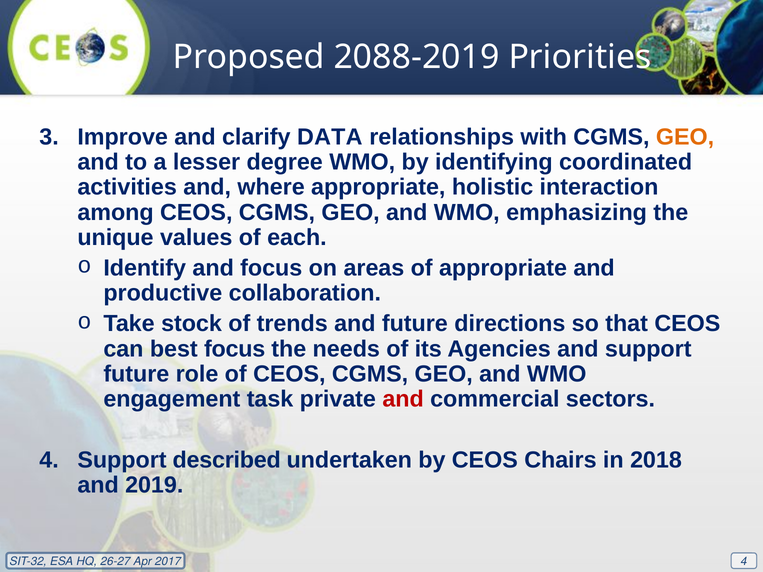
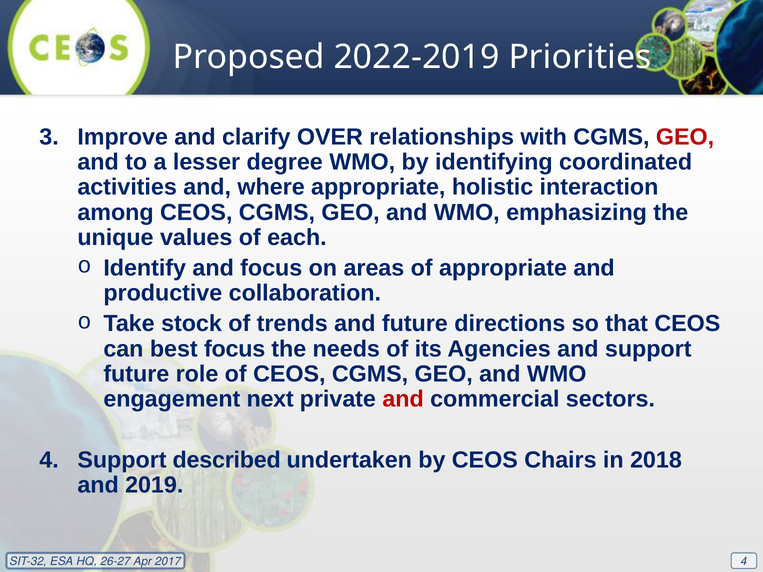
2088-2019: 2088-2019 -> 2022-2019 (417, 57)
DATA: DATA -> OVER (330, 137)
GEO colour: orange -> red (685, 137)
task: task -> next (270, 399)
